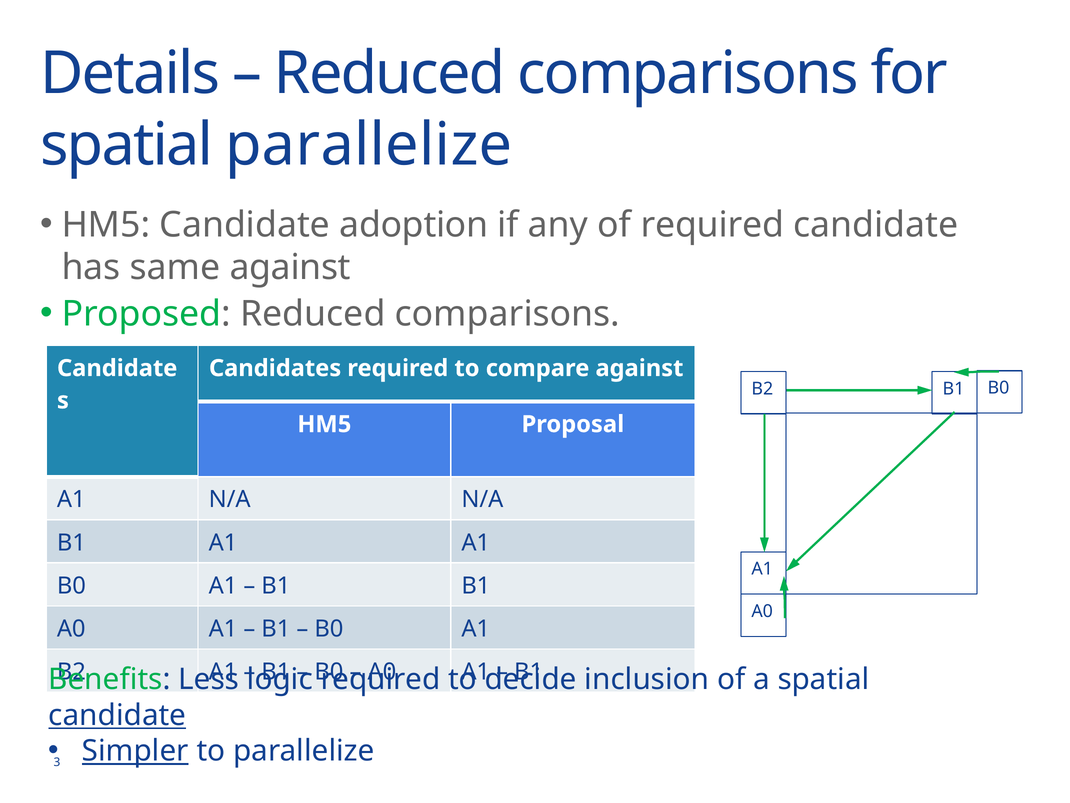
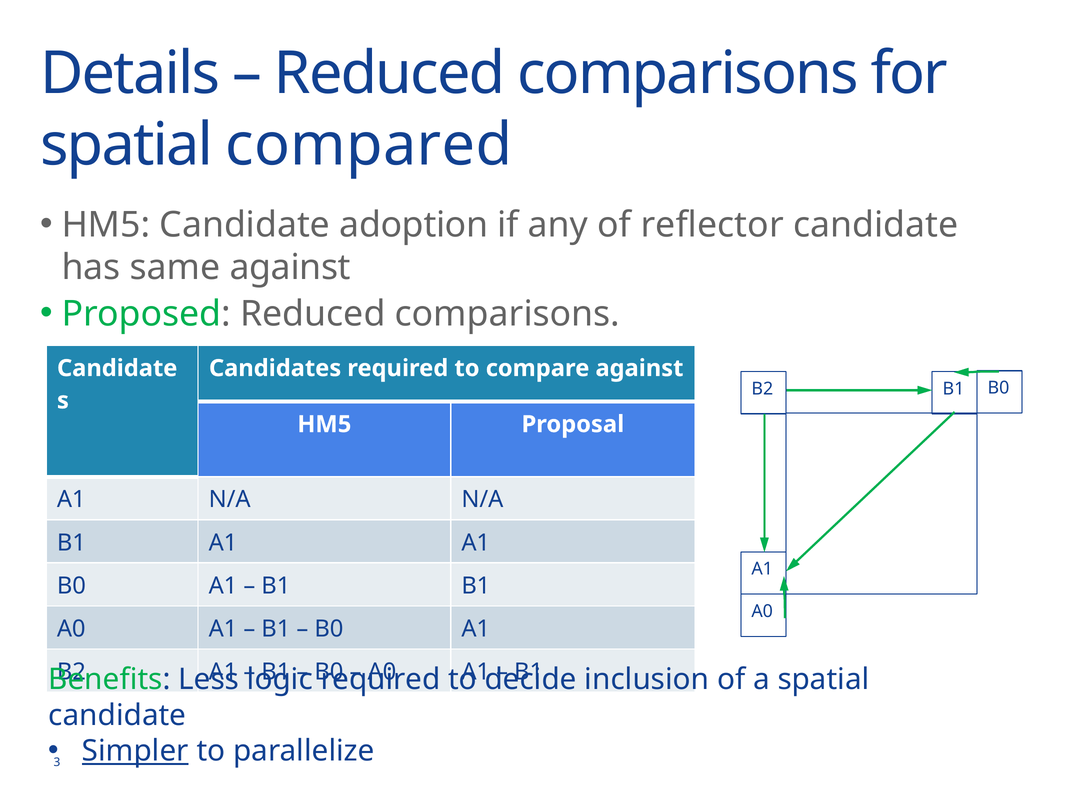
spatial parallelize: parallelize -> compared (369, 145)
of required: required -> reflector (712, 225)
candidate underline: present -> none (117, 715)
